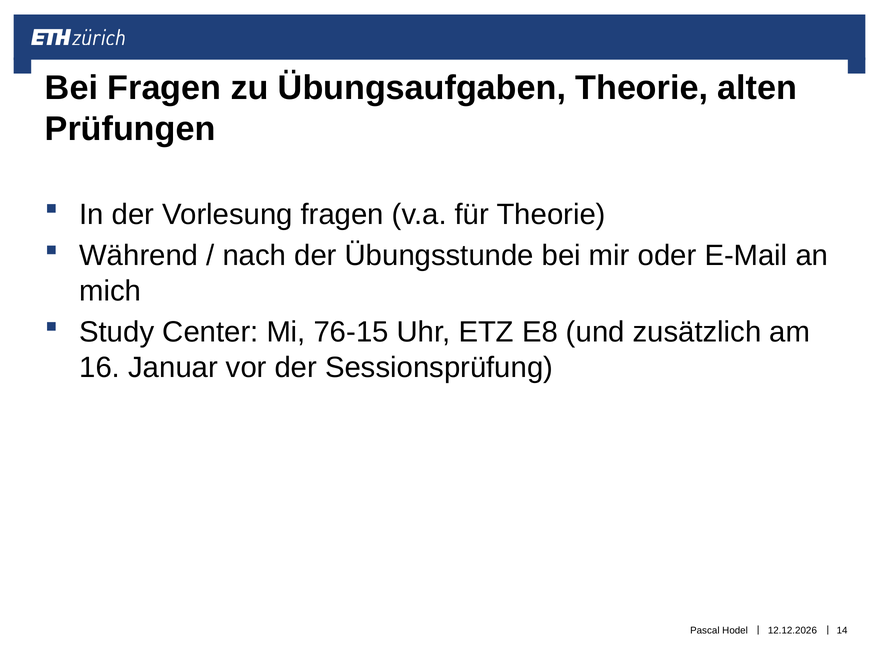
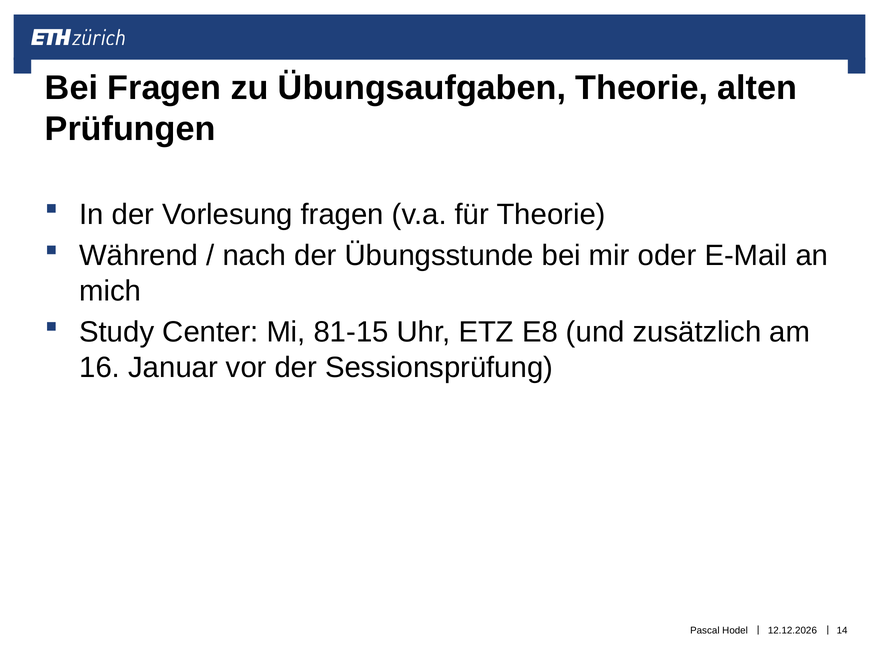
76-15: 76-15 -> 81-15 (351, 332)
